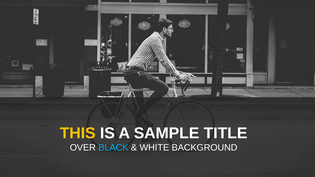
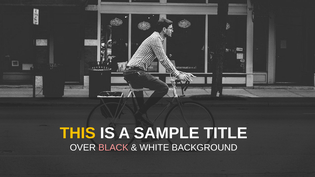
BLACK colour: light blue -> pink (113, 148)
